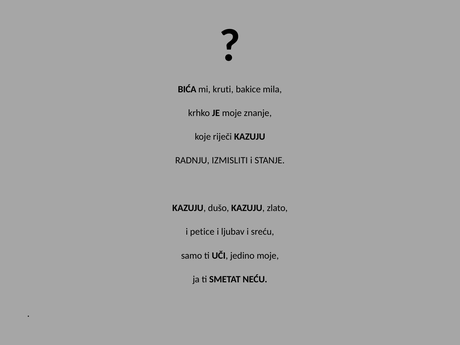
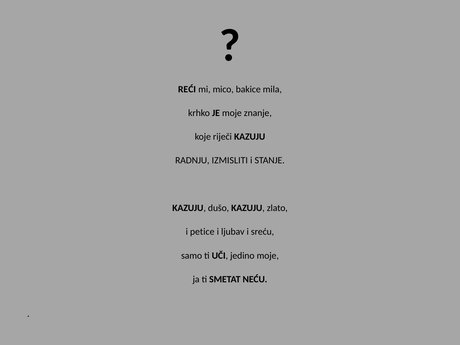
BIĆA: BIĆA -> REĆI (187, 89)
kruti: kruti -> mico (223, 89)
